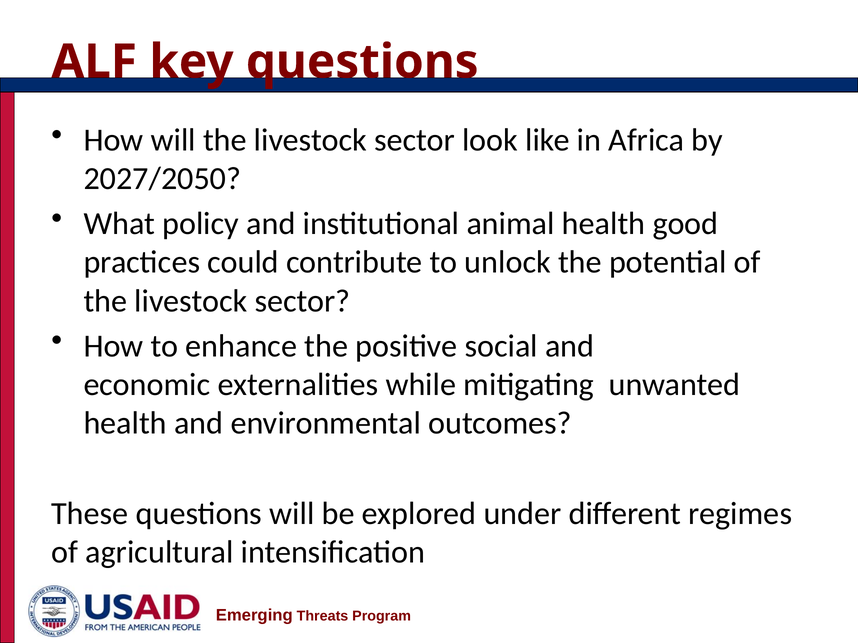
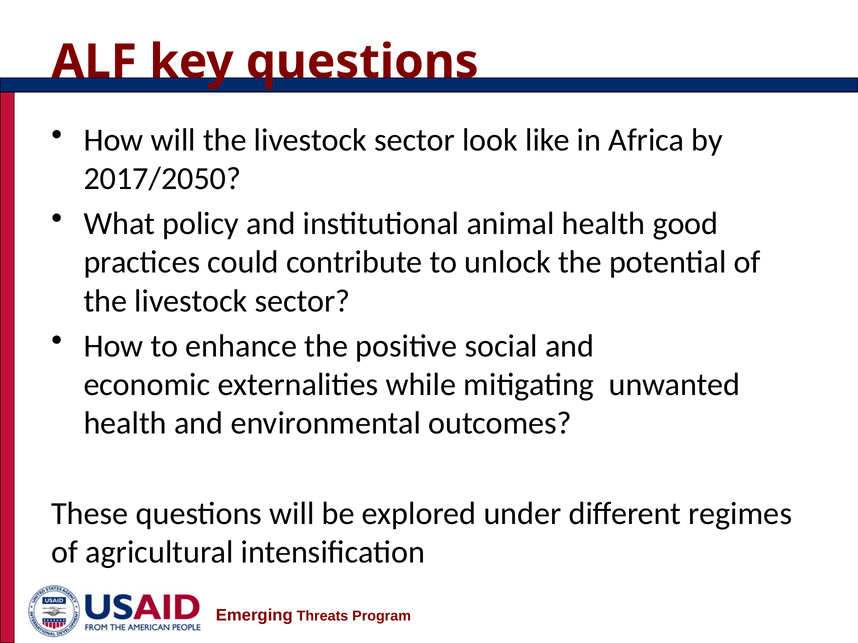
2027/2050: 2027/2050 -> 2017/2050 (162, 179)
